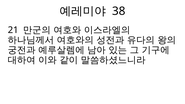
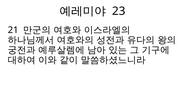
38: 38 -> 23 (119, 11)
